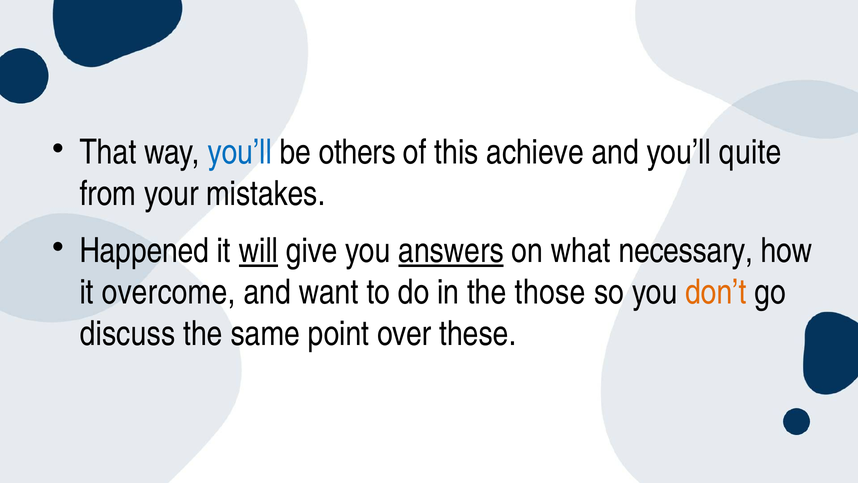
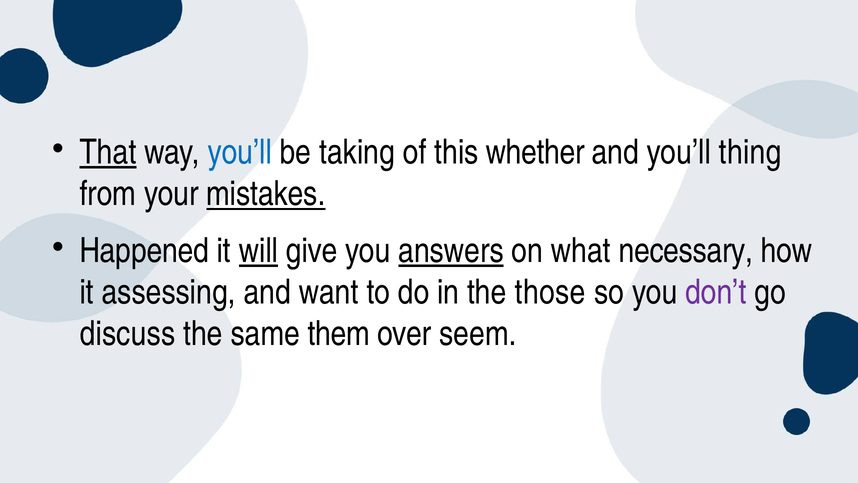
That underline: none -> present (108, 152)
others: others -> taking (357, 152)
achieve: achieve -> whether (535, 152)
quite: quite -> thing (750, 152)
mistakes underline: none -> present (266, 194)
overcome: overcome -> assessing (169, 292)
don’t colour: orange -> purple (716, 292)
point: point -> them (339, 334)
these: these -> seem (478, 334)
